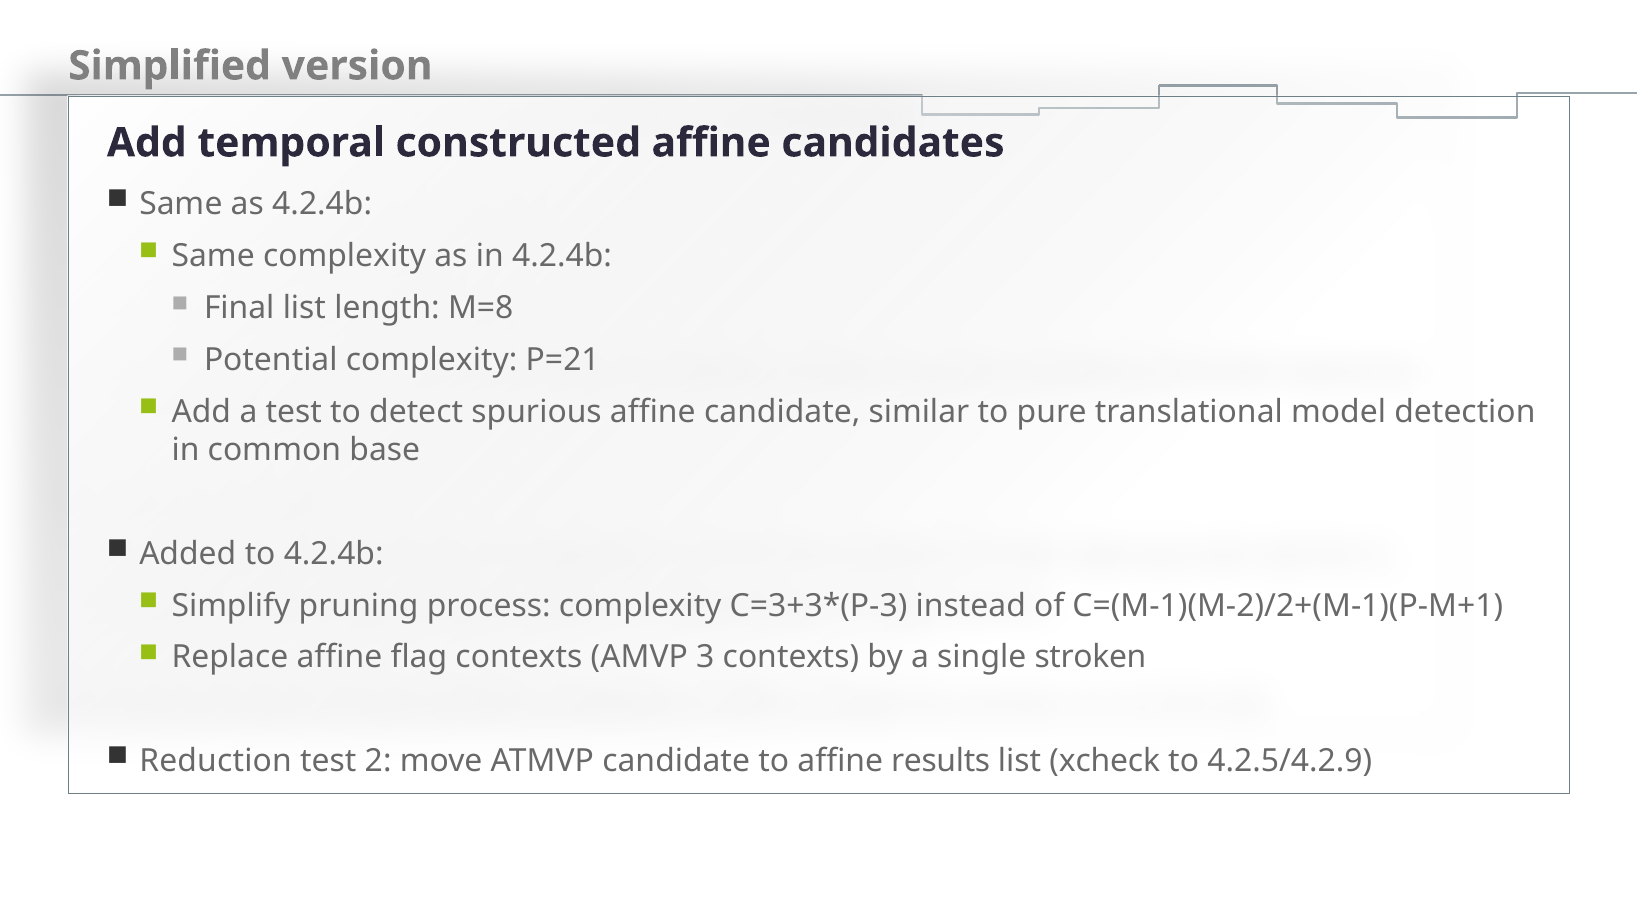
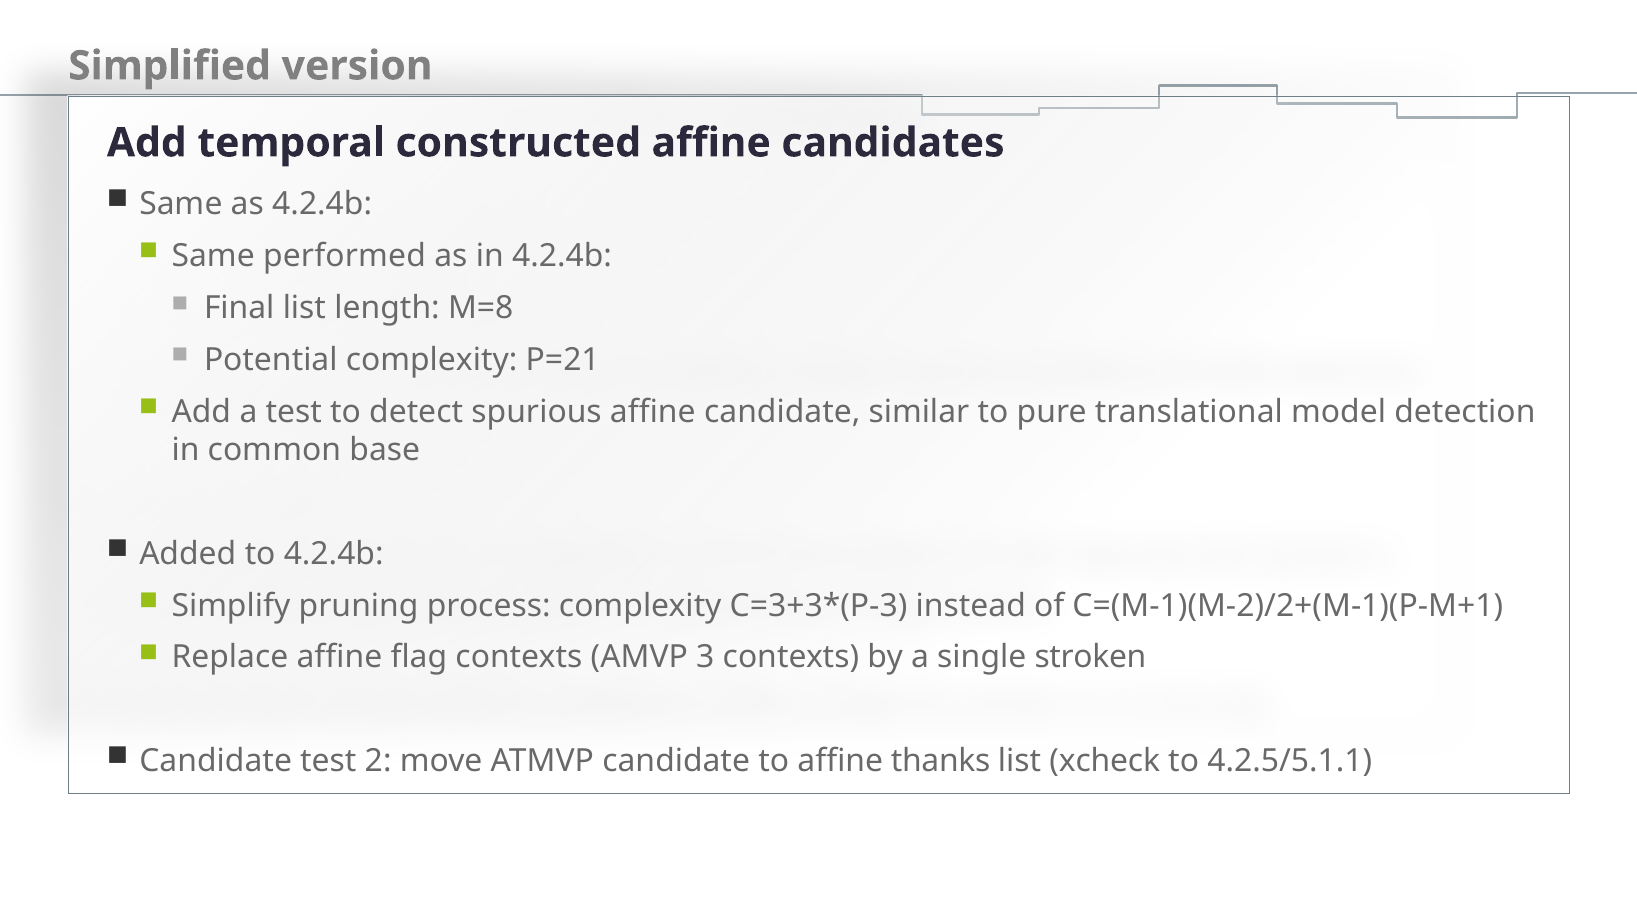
Same complexity: complexity -> performed (344, 256)
Reduction: Reduction -> Candidate (216, 761)
results: results -> thanks (941, 761)
4.2.5/4.2.9: 4.2.5/4.2.9 -> 4.2.5/5.1.1 (1290, 761)
